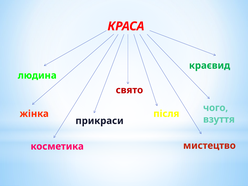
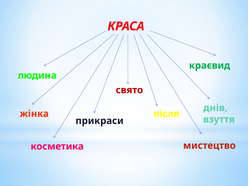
чого: чого -> днів (215, 108)
